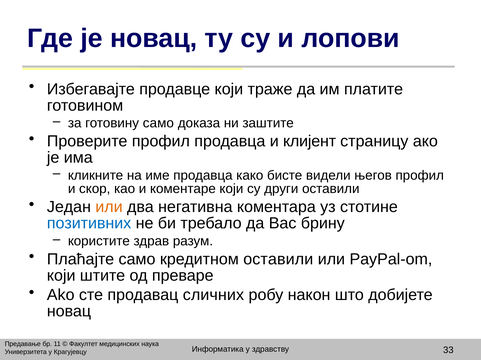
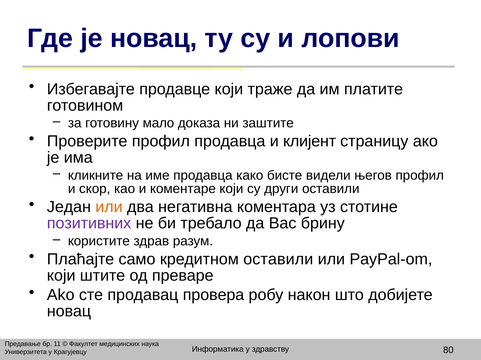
готовину само: само -> мало (158, 123)
позитивних colour: blue -> purple (89, 224)
сличних: сличних -> провера (214, 296)
33: 33 -> 80 (448, 351)
